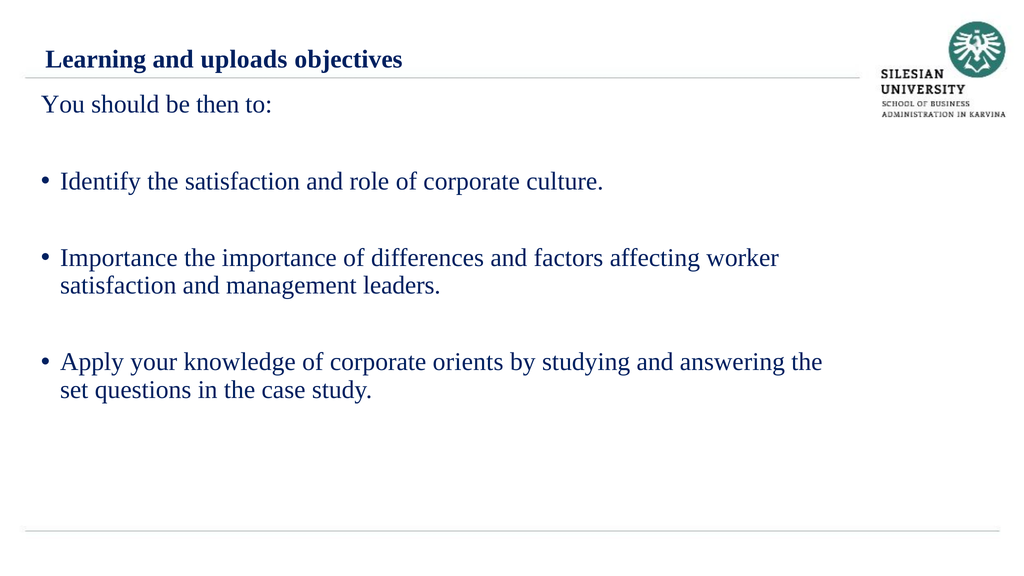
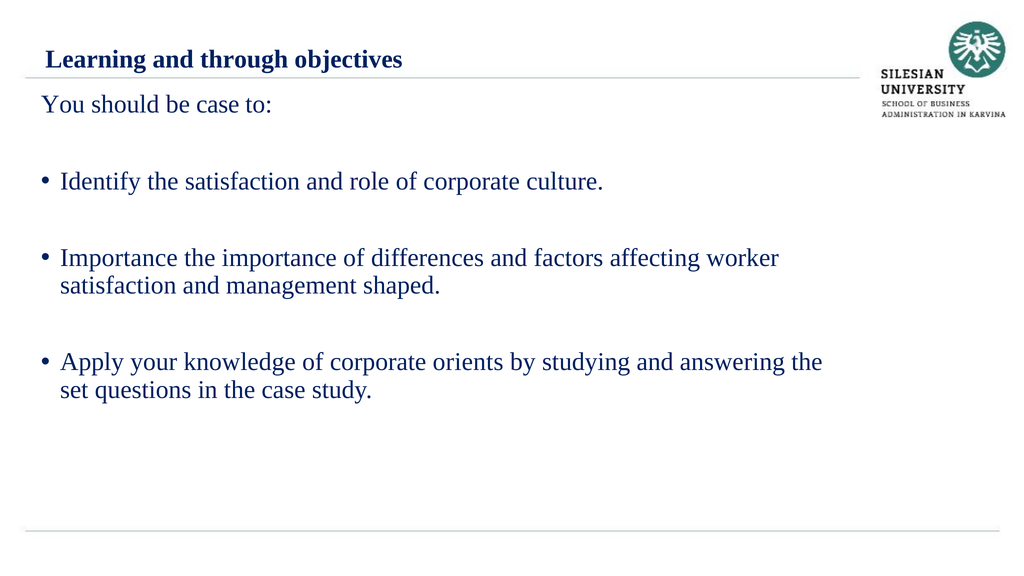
uploads: uploads -> through (244, 59)
be then: then -> case (218, 104)
leaders: leaders -> shaped (402, 285)
